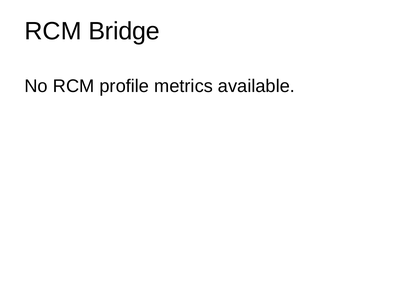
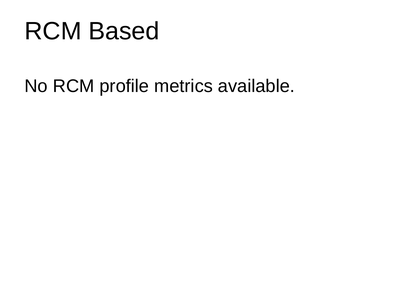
Bridge: Bridge -> Based (124, 31)
